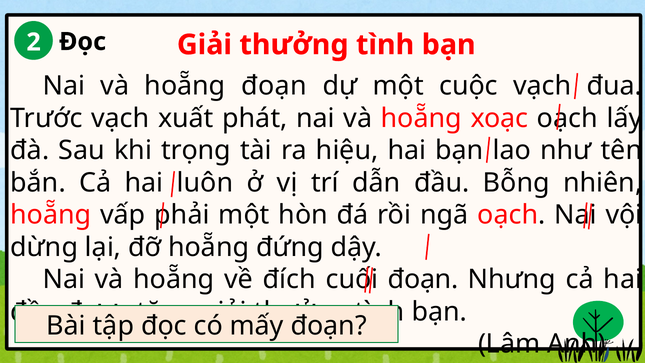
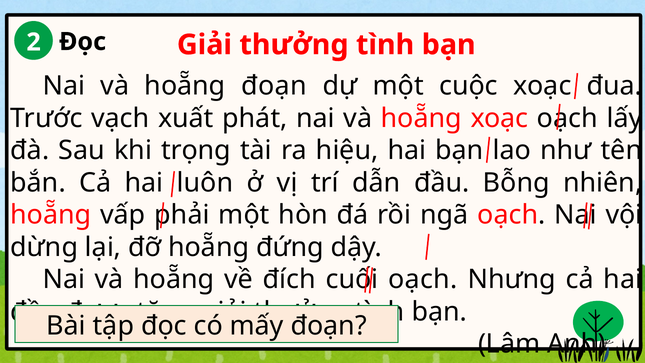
cuộc vạch: vạch -> xoạc (542, 86)
cuối đoạn: đoạn -> oạch (423, 279)
